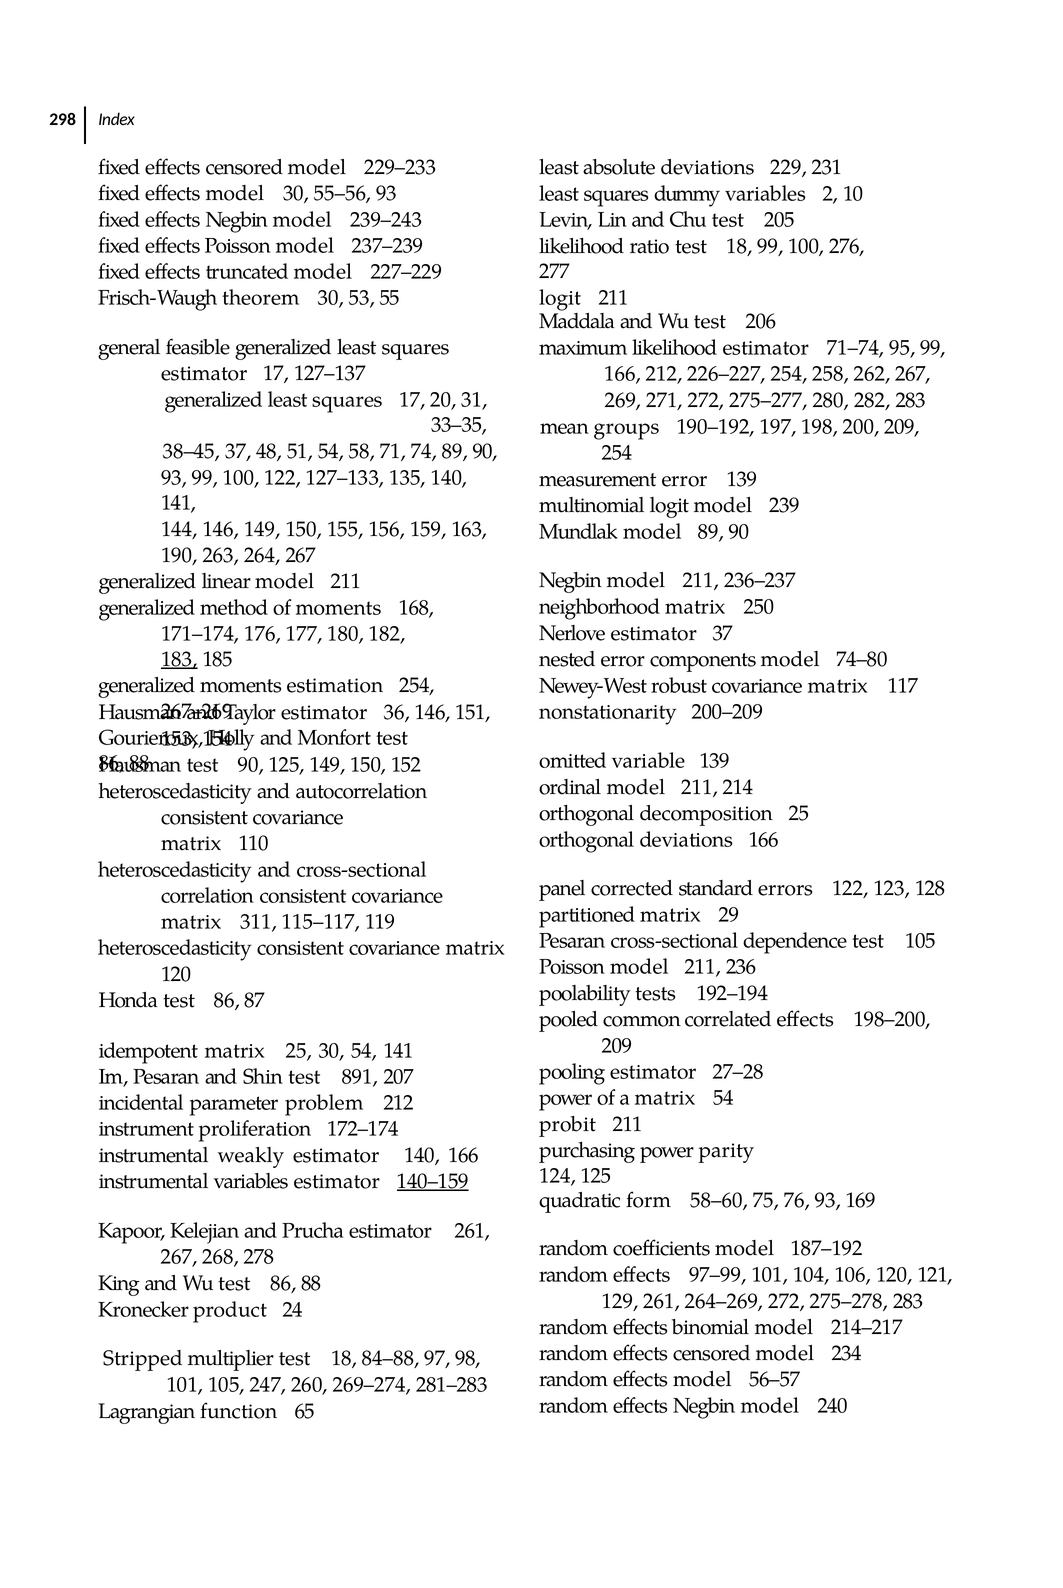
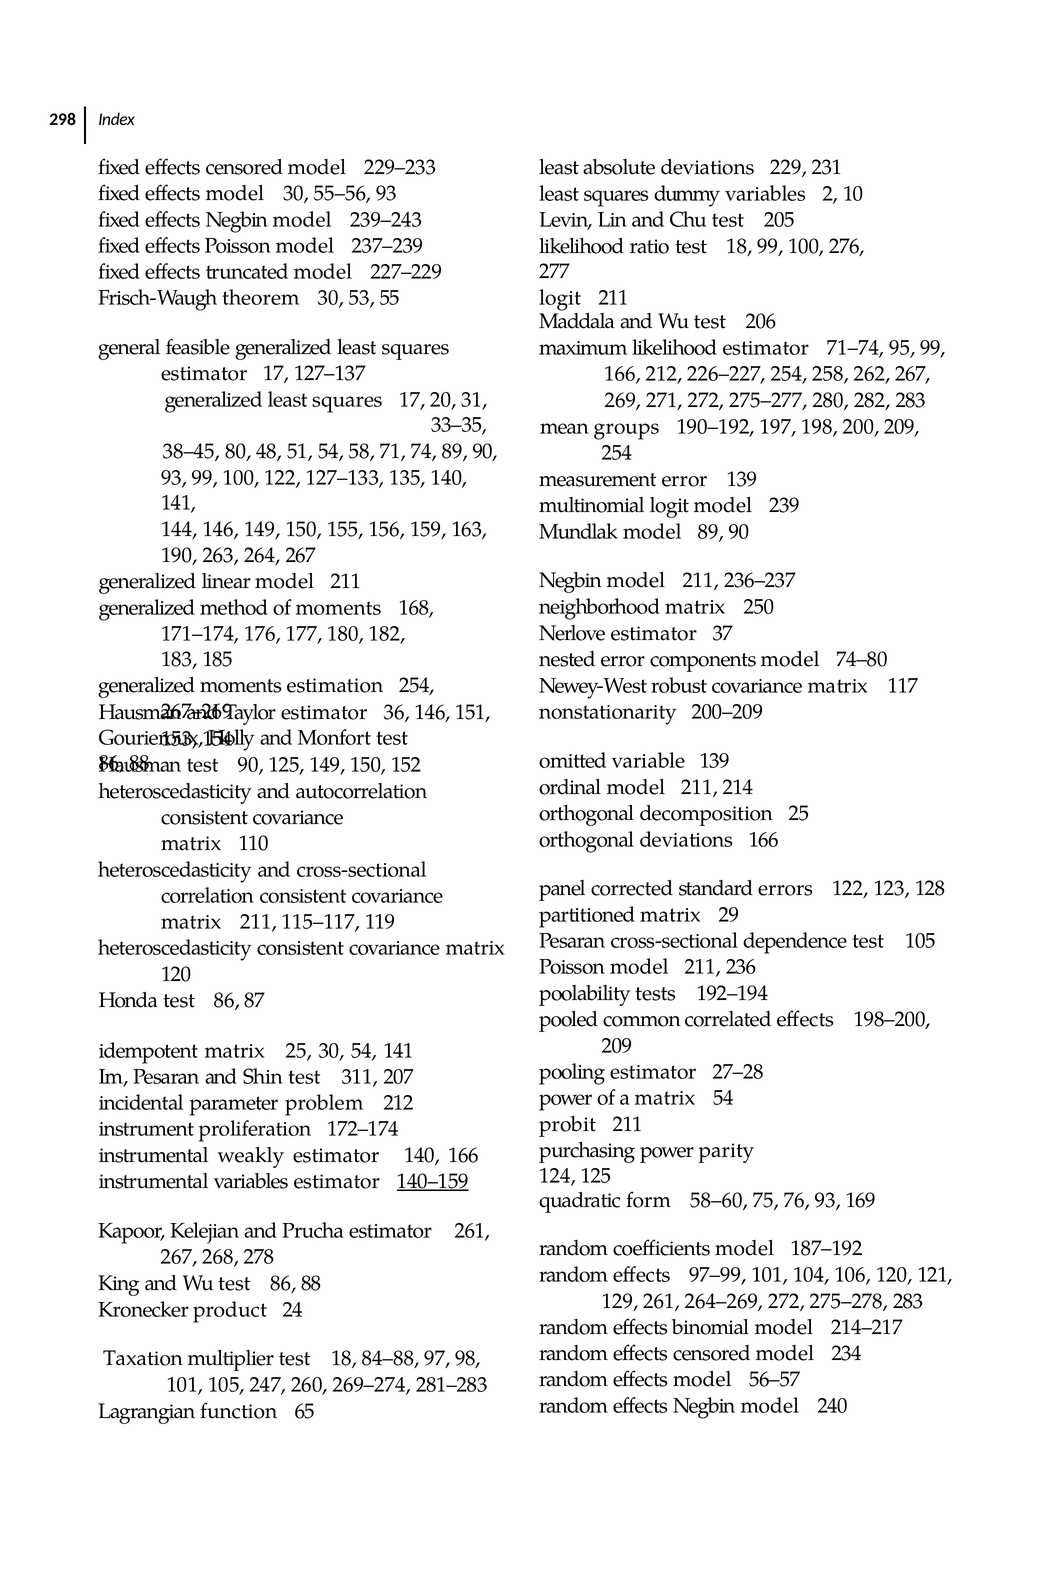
38–45 37: 37 -> 80 (238, 451)
183 underline: present -> none (179, 659)
matrix 311: 311 -> 211 (259, 922)
891: 891 -> 311 (360, 1077)
Stripped: Stripped -> Taxation (143, 1358)
